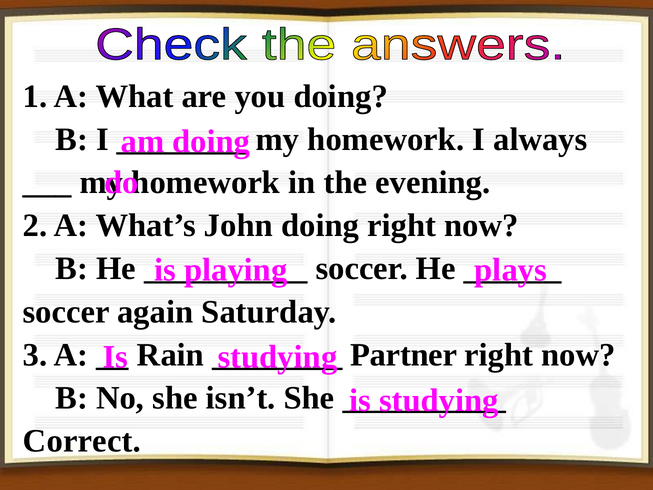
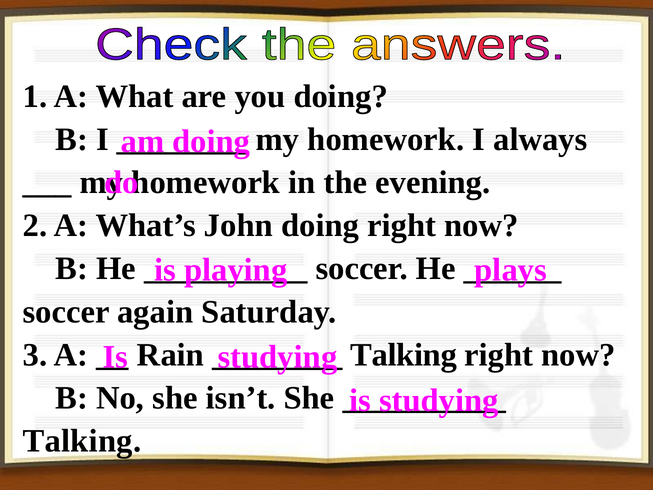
Partner: Partner -> Talking (404, 355)
Correct: Correct -> Talking (82, 441)
